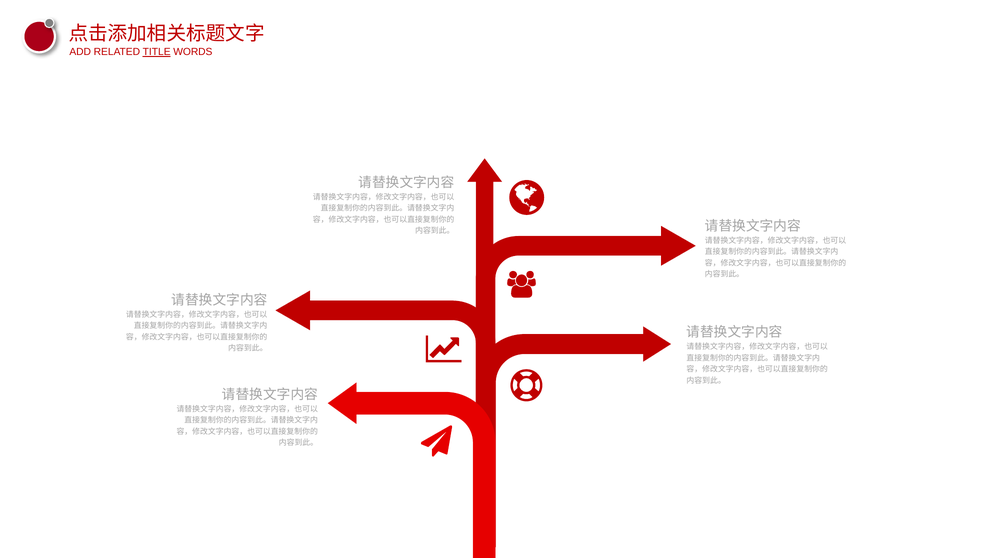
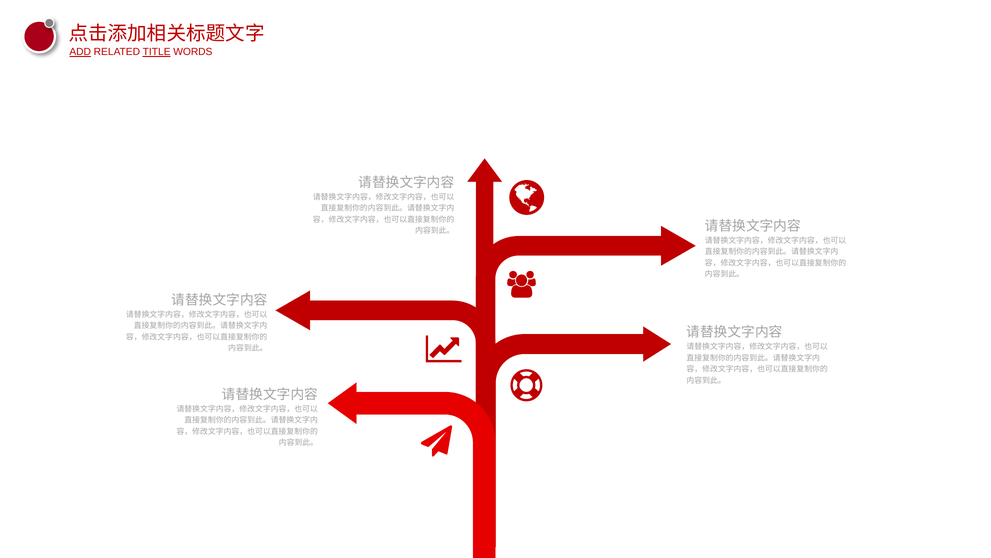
ADD underline: none -> present (80, 52)
